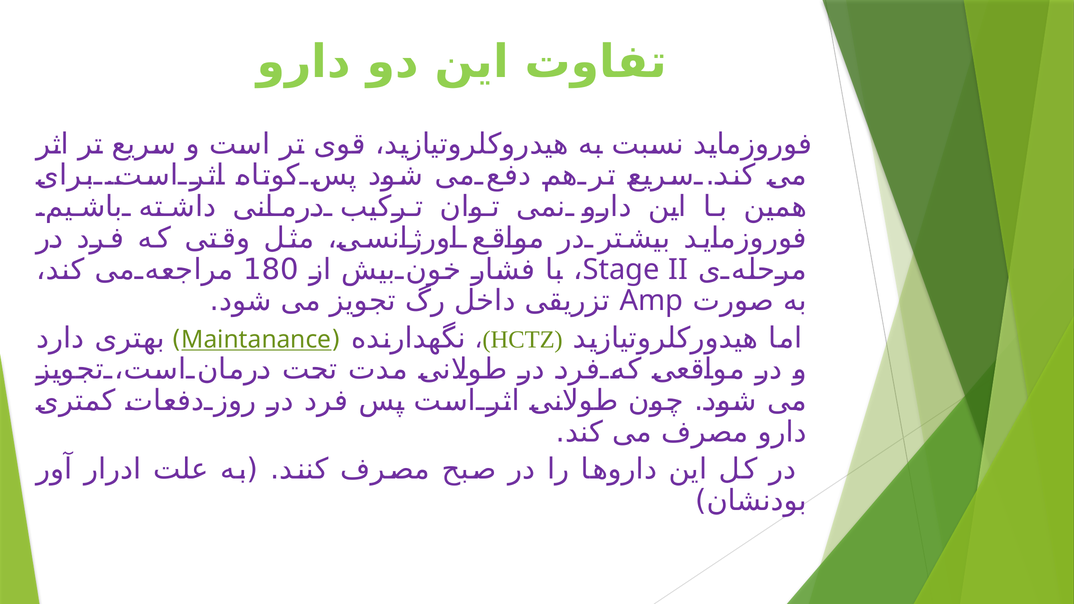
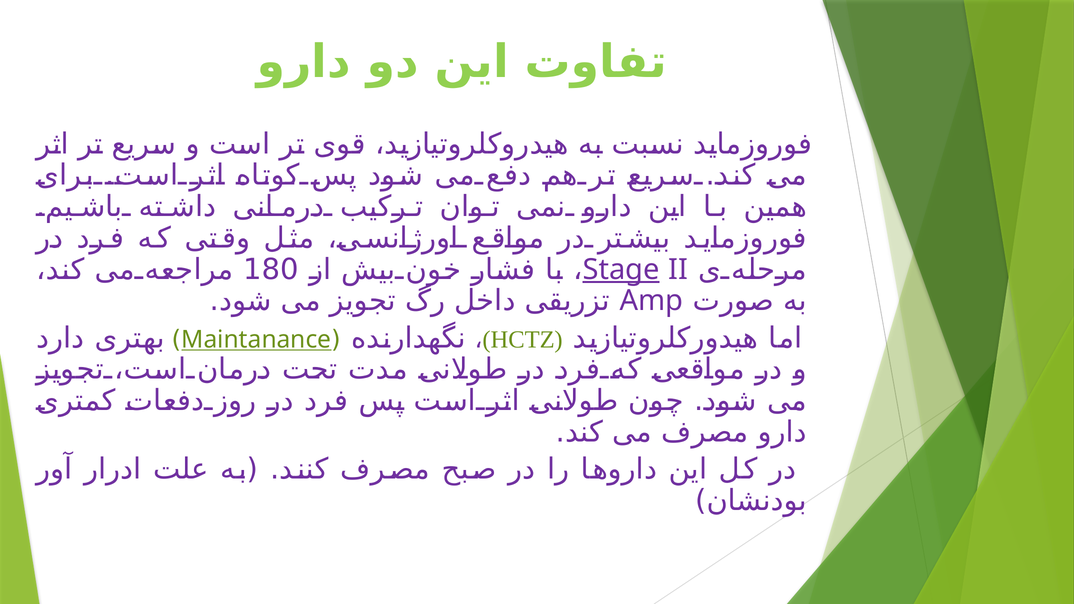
Stage underline: none -> present (621, 270)
